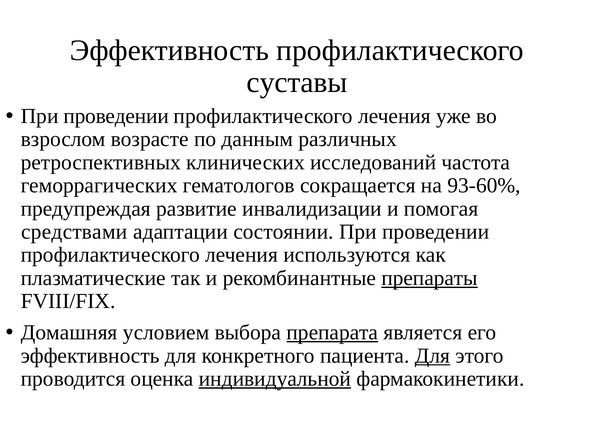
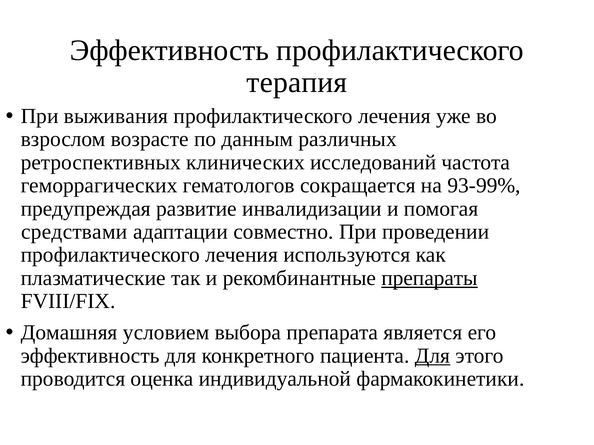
суставы: суставы -> терапия (297, 83)
проведении: проведении -> выживания (116, 116)
93-60%: 93-60% -> 93-99% (484, 186)
состоянии: состоянии -> совместно (284, 232)
препарата underline: present -> none (332, 333)
индивидуальной underline: present -> none (275, 379)
